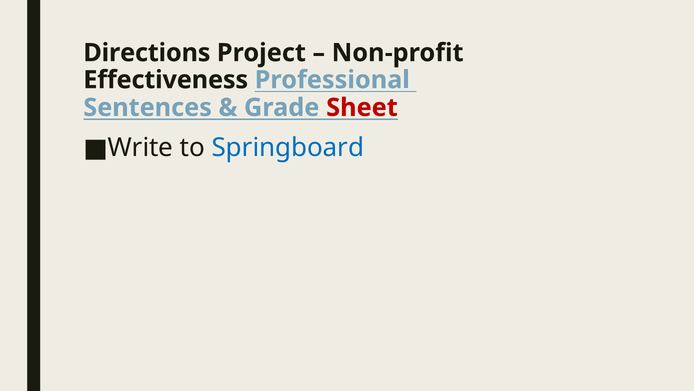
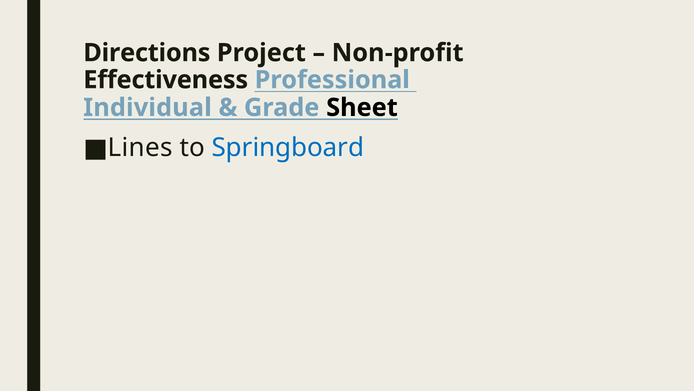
Sentences: Sentences -> Individual (147, 107)
Sheet colour: red -> black (362, 107)
Write: Write -> Lines (140, 148)
